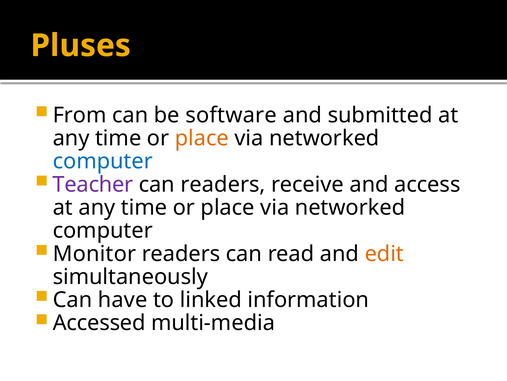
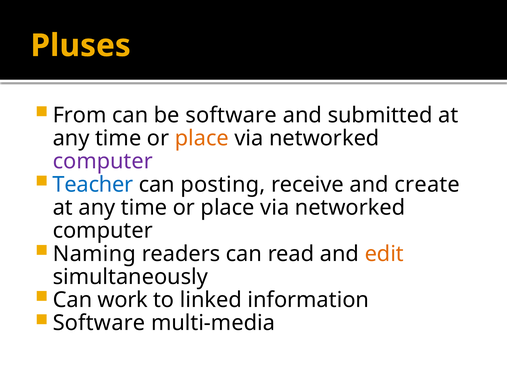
computer colour: blue -> purple (103, 161)
Teacher colour: purple -> blue (93, 184)
can readers: readers -> posting (223, 184)
access: access -> create (427, 184)
Monitor: Monitor -> Naming (94, 253)
have: have -> work (123, 299)
Accessed: Accessed -> Software (99, 322)
